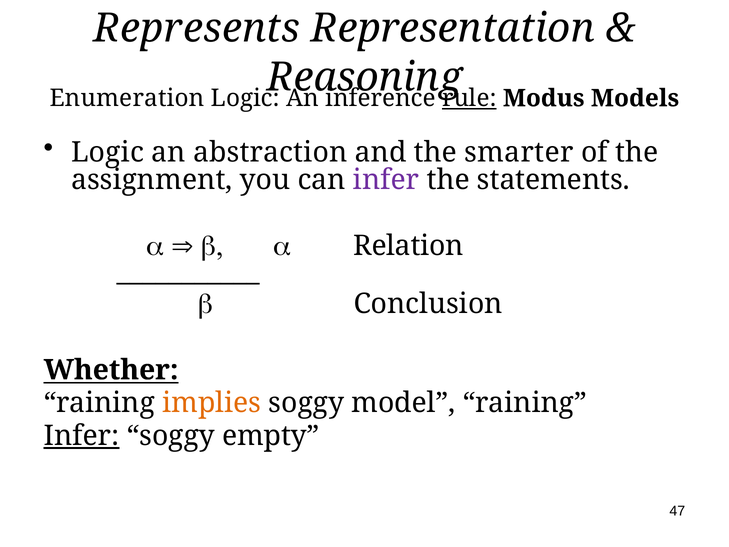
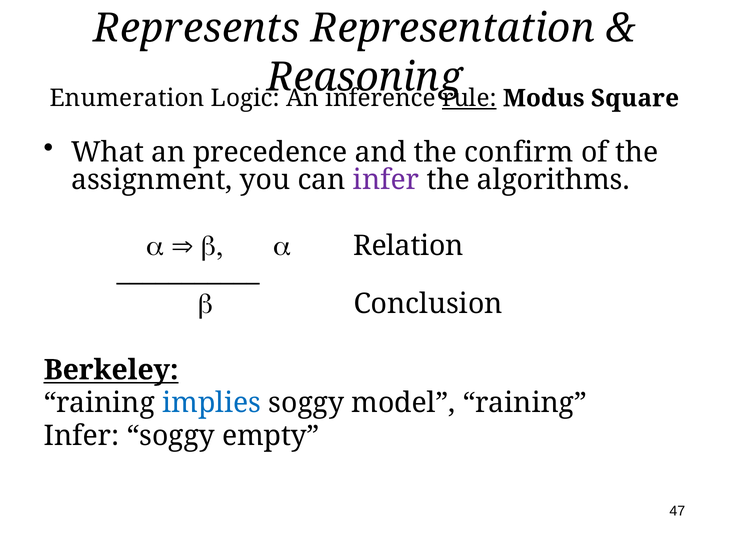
Models: Models -> Square (635, 98)
Logic: Logic -> What (108, 152)
abstraction: abstraction -> precedence (270, 152)
smarter: smarter -> confirm (519, 152)
statements: statements -> algorithms (553, 180)
Whether: Whether -> Berkeley (111, 370)
implies colour: orange -> blue (212, 403)
Infer underline: present -> none (82, 436)
